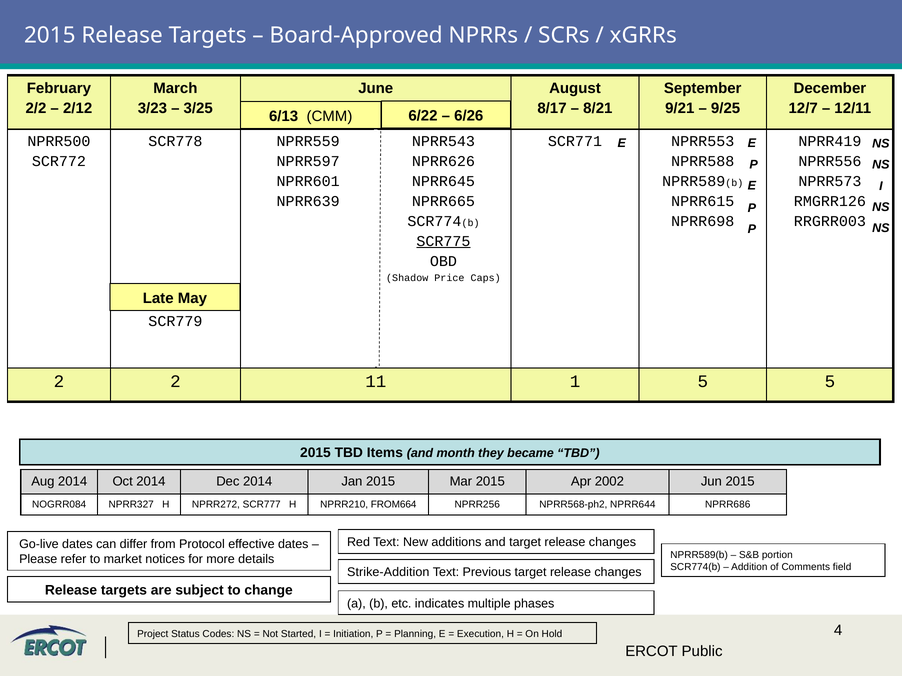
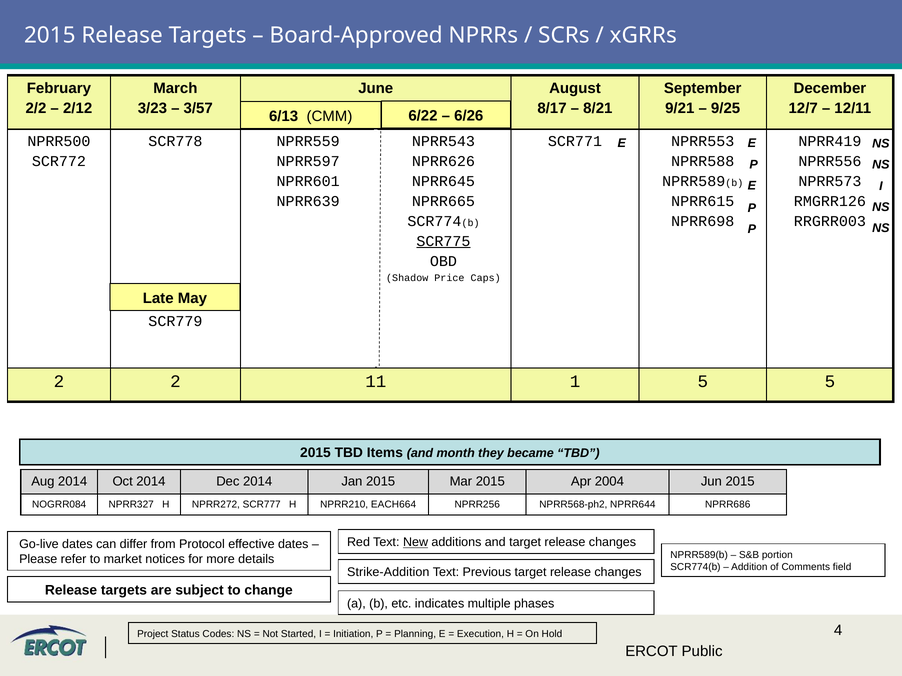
3/25: 3/25 -> 3/57 (198, 108)
2002: 2002 -> 2004 (609, 482)
FROM664: FROM664 -> EACH664 (394, 505)
New underline: none -> present (416, 543)
